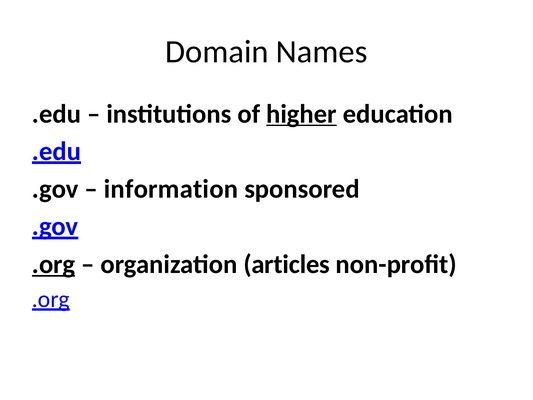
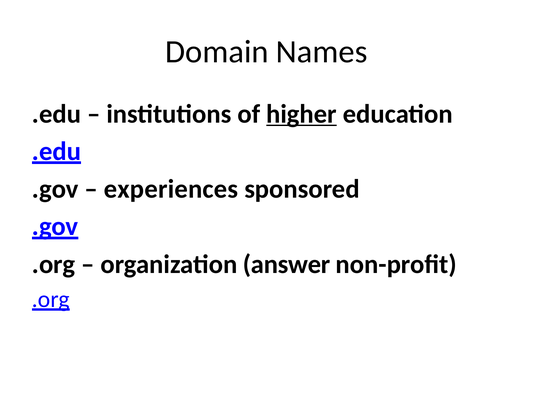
information: information -> experiences (171, 189)
.org underline: present -> none (54, 264)
articles: articles -> answer (287, 264)
